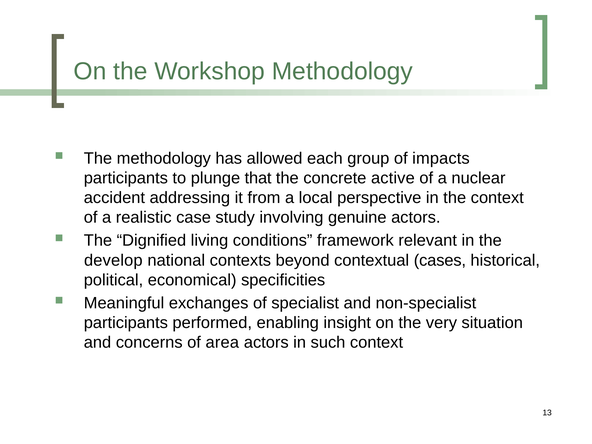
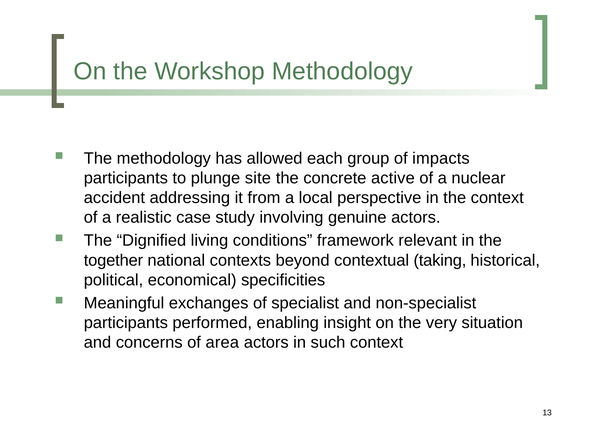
that: that -> site (258, 178)
develop: develop -> together (113, 260)
cases: cases -> taking (440, 260)
